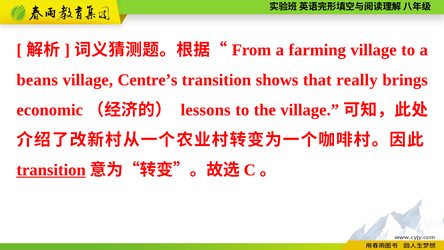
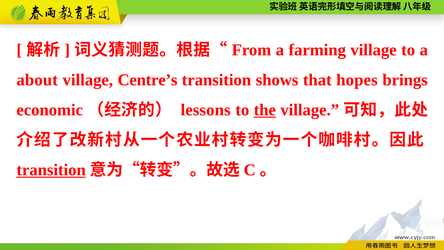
beans: beans -> about (37, 80)
really: really -> hopes (357, 80)
the underline: none -> present (265, 110)
